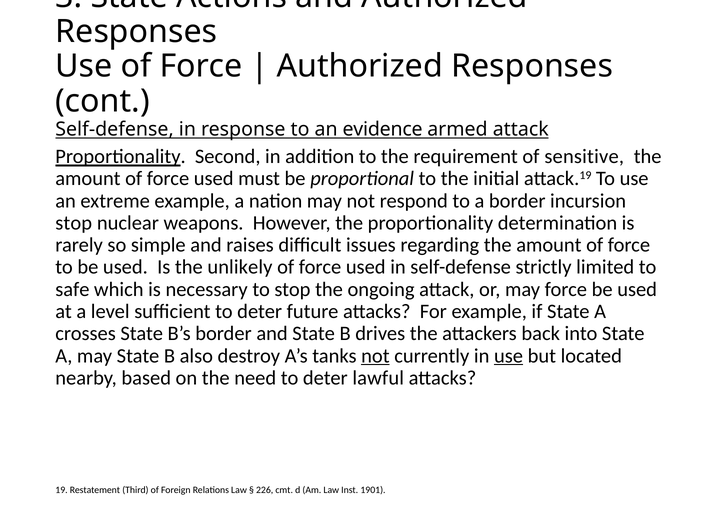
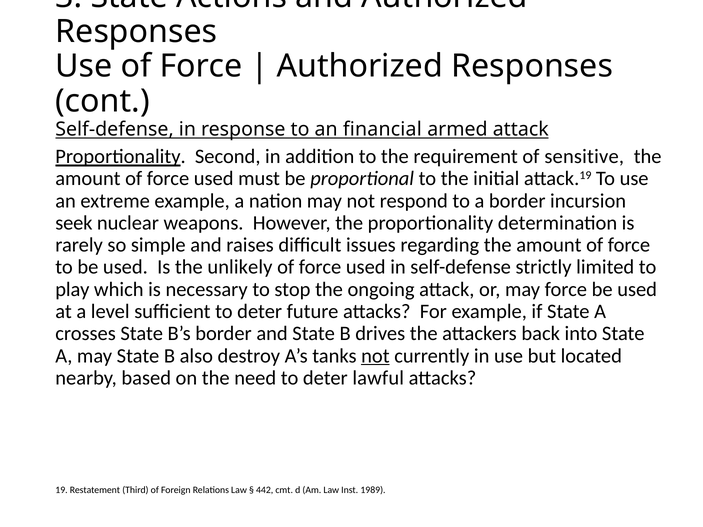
evidence: evidence -> financial (382, 129)
stop: stop -> seek (74, 223)
safe: safe -> play (72, 289)
use underline: present -> none (509, 356)
226: 226 -> 442 (265, 490)
1901: 1901 -> 1989 (373, 490)
